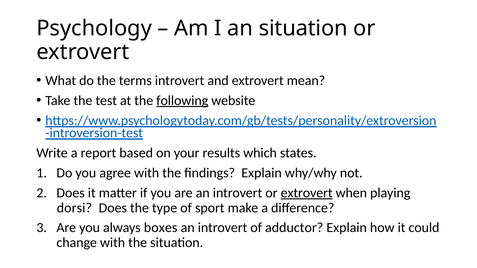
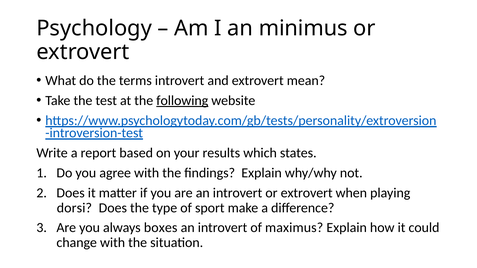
an situation: situation -> minimus (303, 28)
extrovert underline: present -> none (307, 193)
adductor: adductor -> maximus (294, 228)
